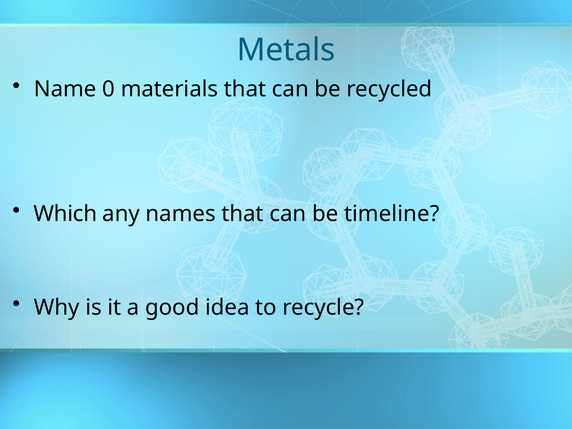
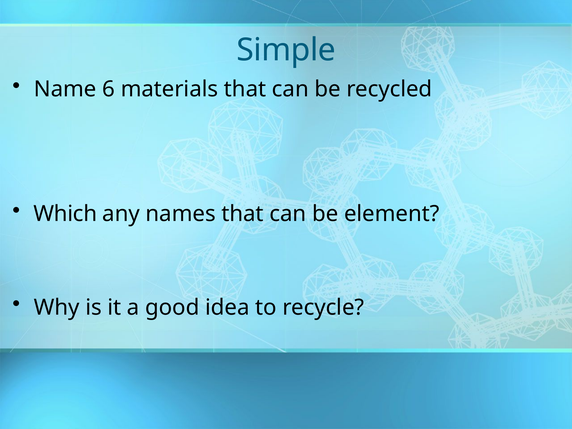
Metals: Metals -> Simple (286, 50)
0: 0 -> 6 (109, 89)
timeline: timeline -> element (392, 214)
